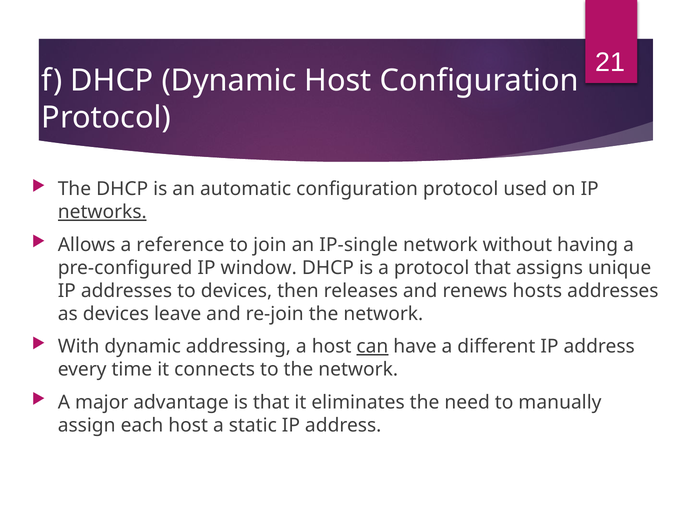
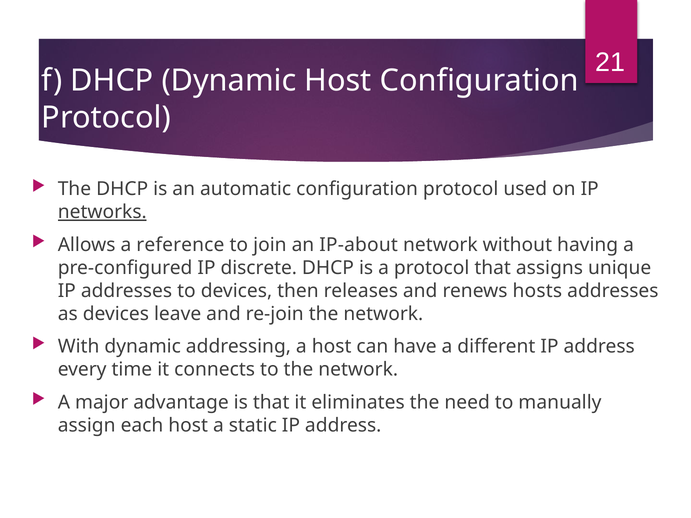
IP-single: IP-single -> IP-about (359, 245)
window: window -> discrete (259, 268)
can underline: present -> none (372, 347)
